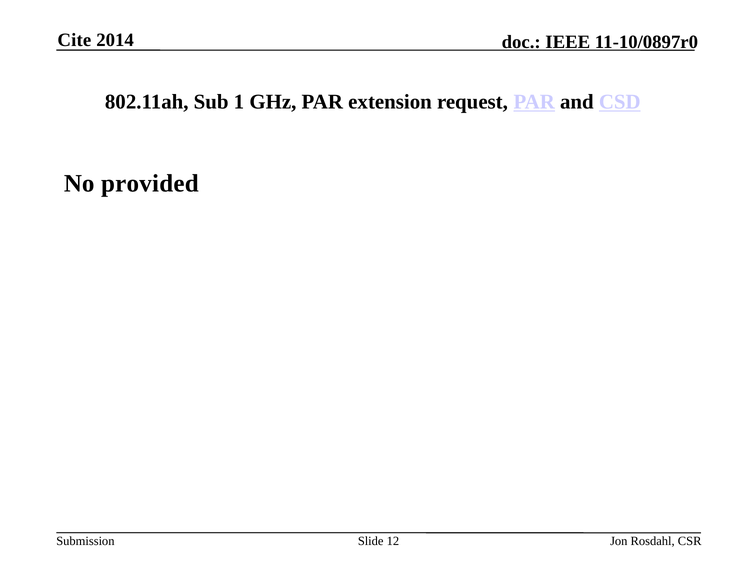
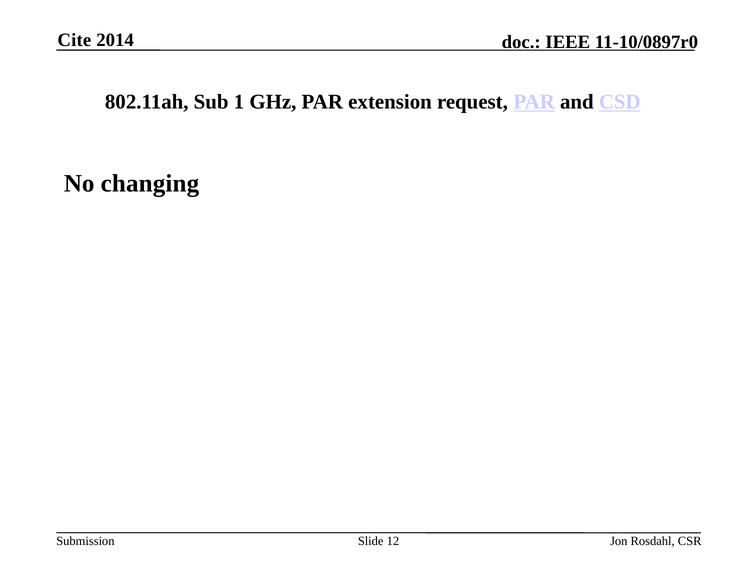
provided: provided -> changing (150, 183)
